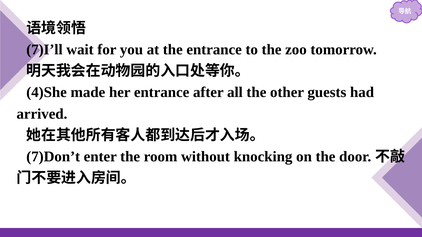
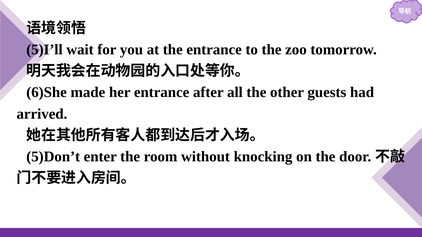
7)I’ll: 7)I’ll -> 5)I’ll (44, 50)
4)She: 4)She -> 6)She (47, 92)
7)Don’t: 7)Don’t -> 5)Don’t (53, 157)
